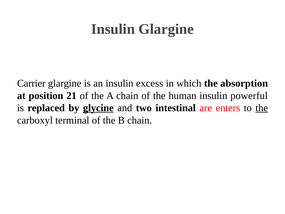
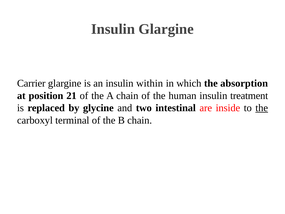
excess: excess -> within (150, 83)
powerful: powerful -> treatment (249, 96)
glycine underline: present -> none (98, 108)
enters: enters -> inside (228, 108)
